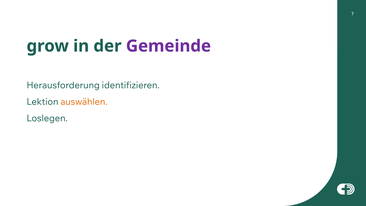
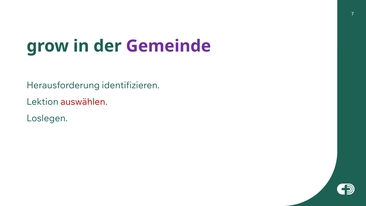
auswählen colour: orange -> red (84, 102)
